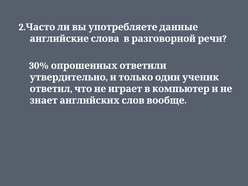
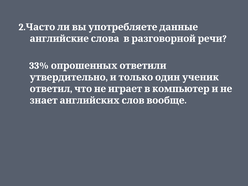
30%: 30% -> 33% (39, 66)
